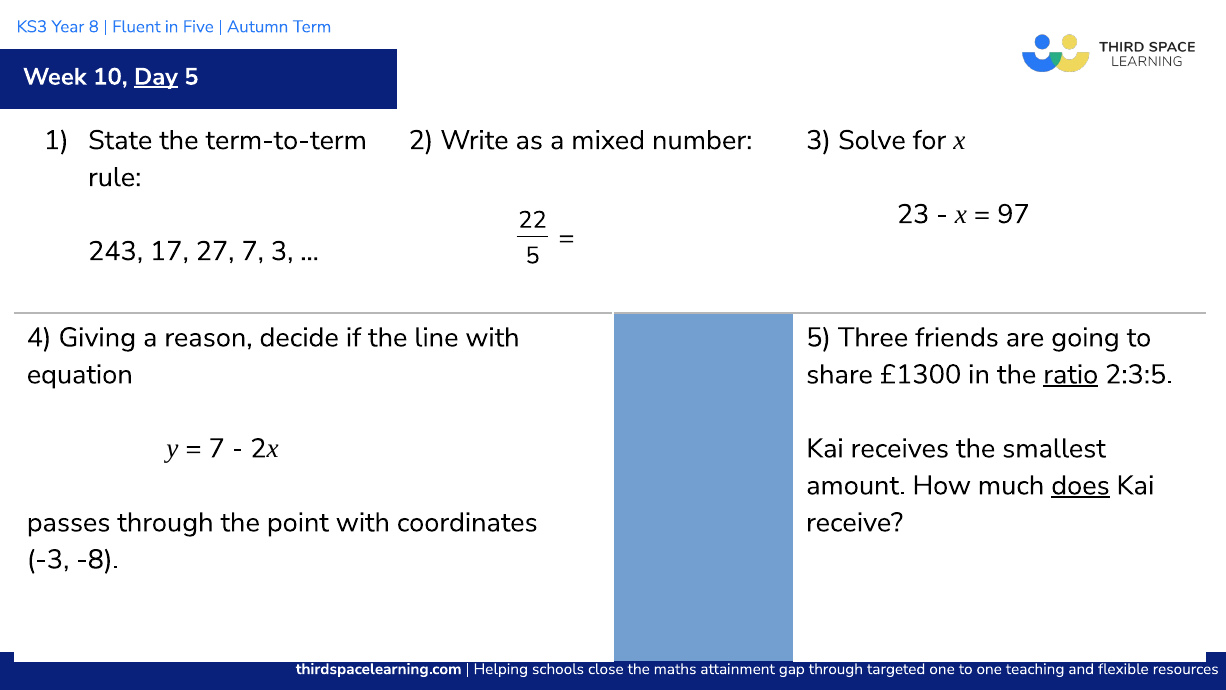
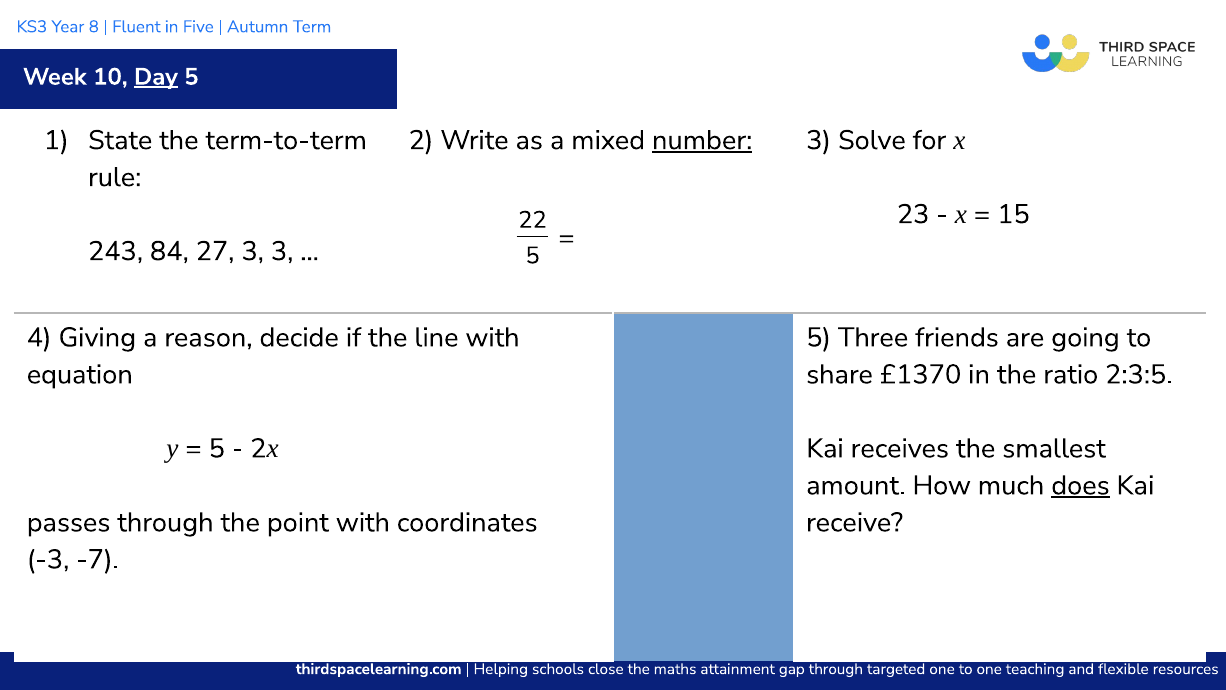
number underline: none -> present (702, 140)
97: 97 -> 15 (1013, 214)
17: 17 -> 84 (169, 251)
27 7: 7 -> 3 (253, 251)
£1300: £1300 -> £1370 (921, 374)
ratio underline: present -> none (1071, 374)
7: 7 -> 5 (217, 448)
-8: -8 -> -7 (97, 559)
